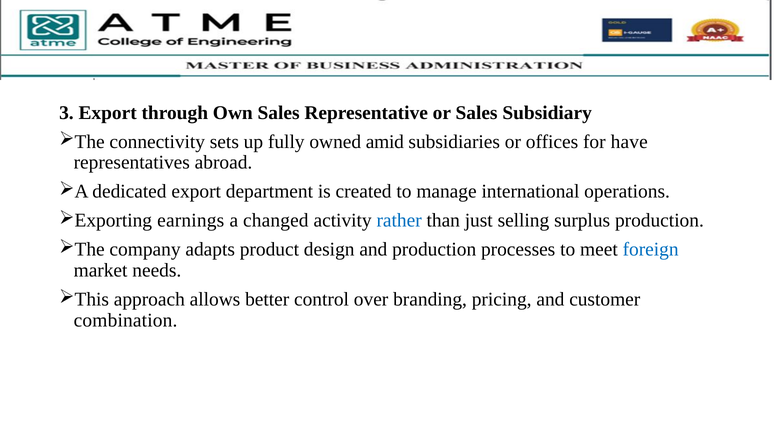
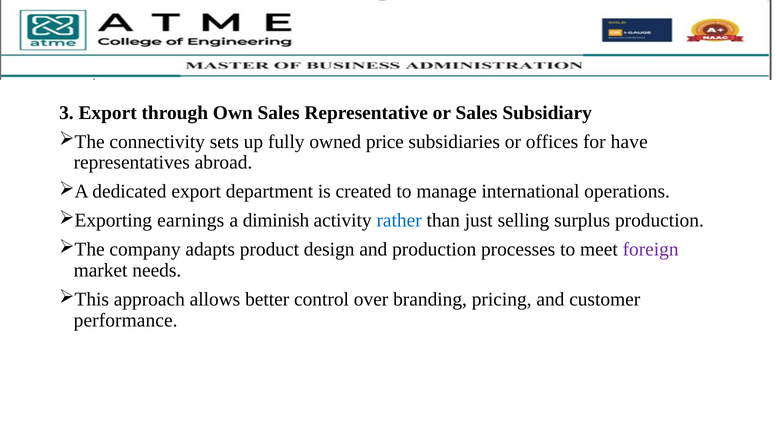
amid: amid -> price (385, 142)
changed: changed -> diminish (276, 221)
foreign colour: blue -> purple (651, 250)
combination: combination -> performance (126, 321)
